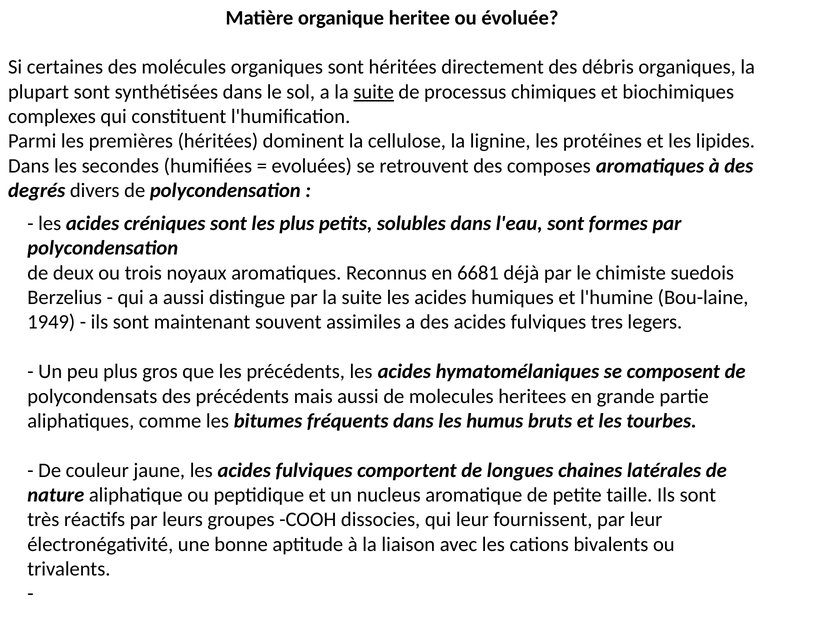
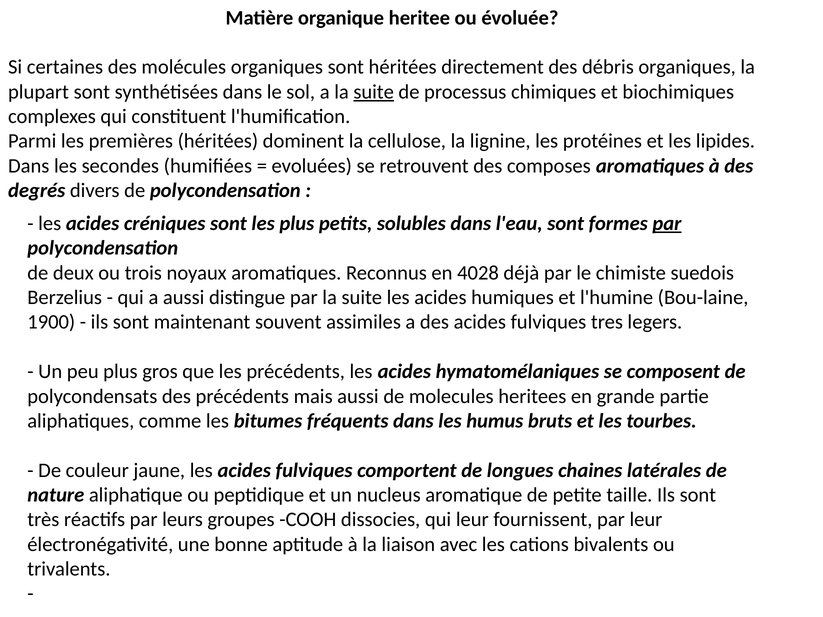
par underline: none -> present (667, 224)
6681: 6681 -> 4028 (478, 273)
1949: 1949 -> 1900 (51, 322)
